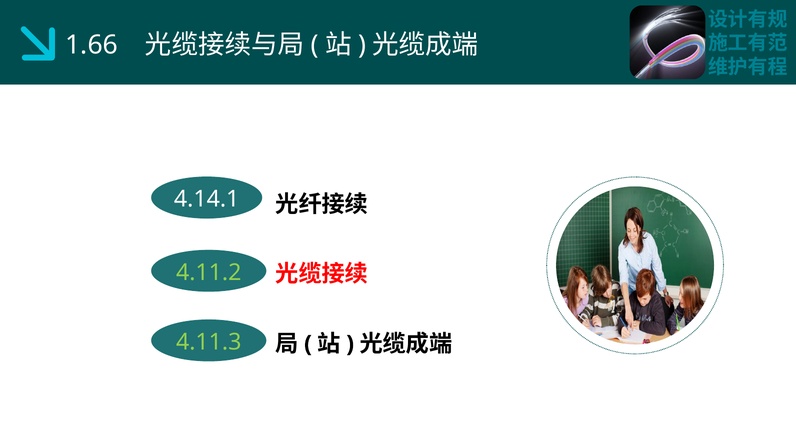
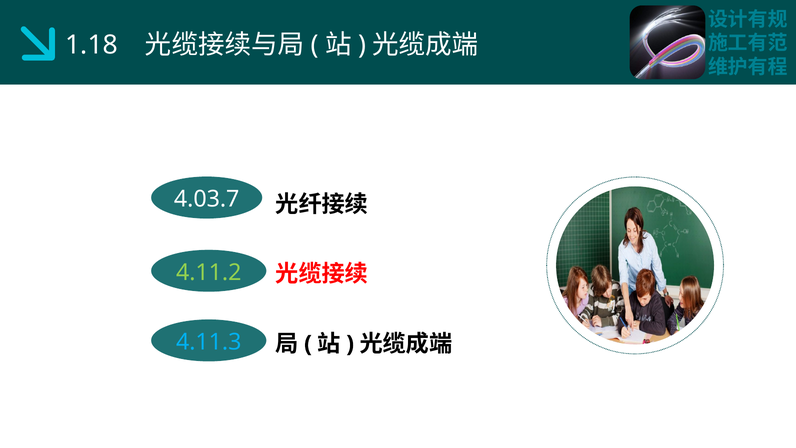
1.66: 1.66 -> 1.18 (92, 45)
4.14.1: 4.14.1 -> 4.03.7 (207, 199)
4.11.3 colour: light green -> light blue (209, 342)
